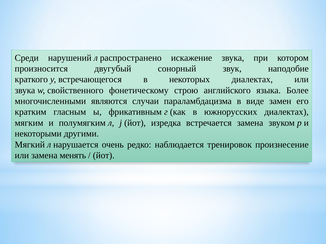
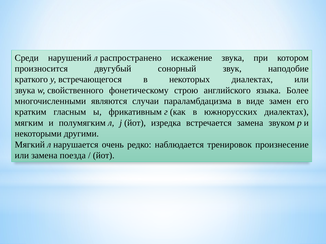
менять: менять -> поезда (73, 156)
